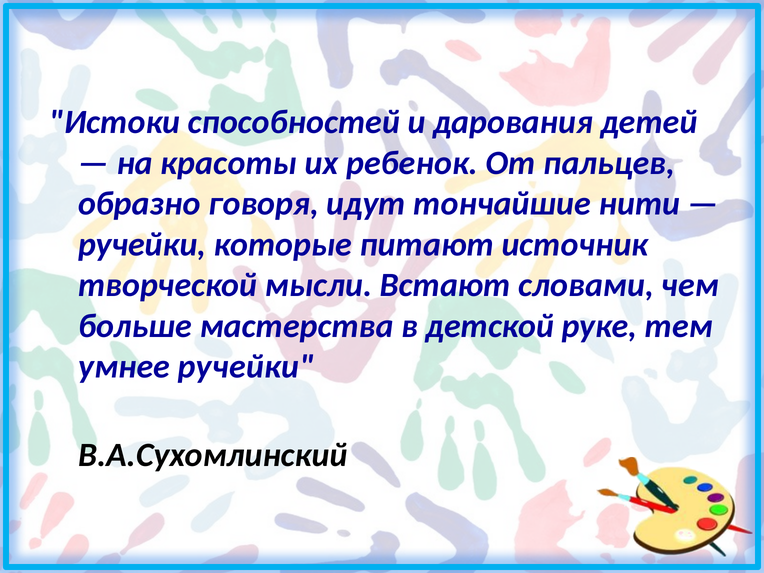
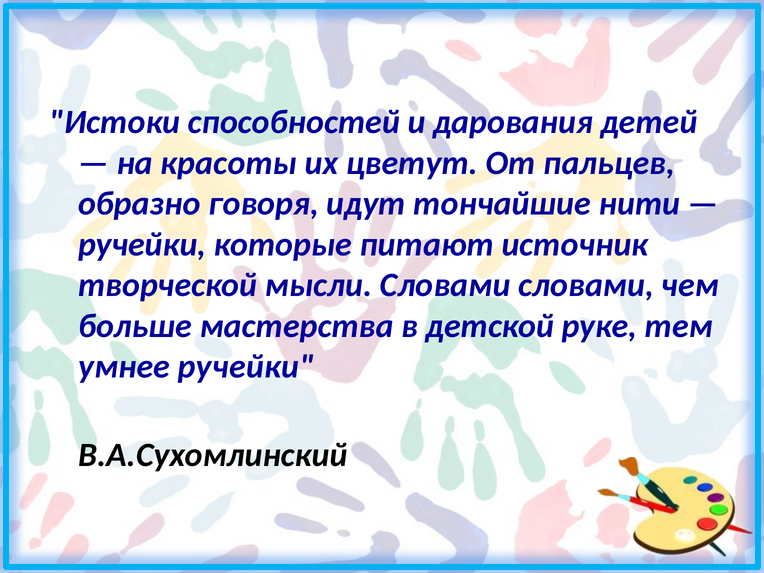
ребенок: ребенок -> цветут (412, 163)
мысли Встают: Встают -> Словами (445, 285)
